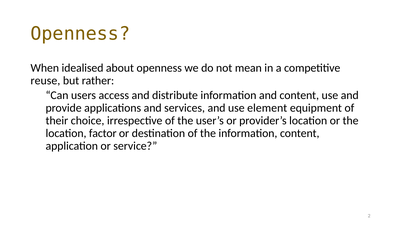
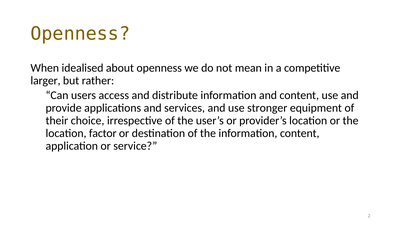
reuse: reuse -> larger (46, 80)
element: element -> stronger (267, 108)
